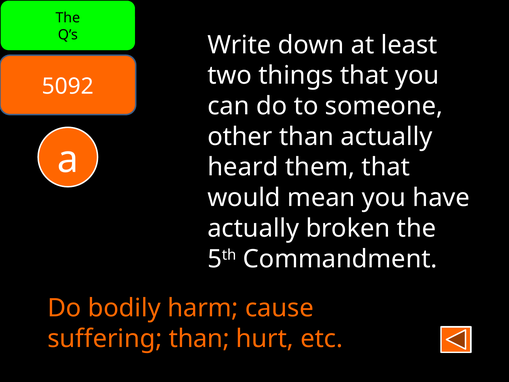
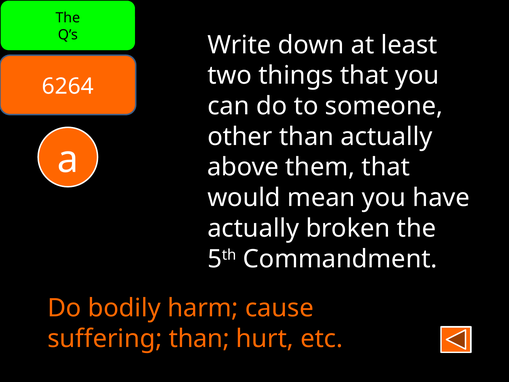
5092: 5092 -> 6264 (68, 86)
heard: heard -> above (243, 167)
